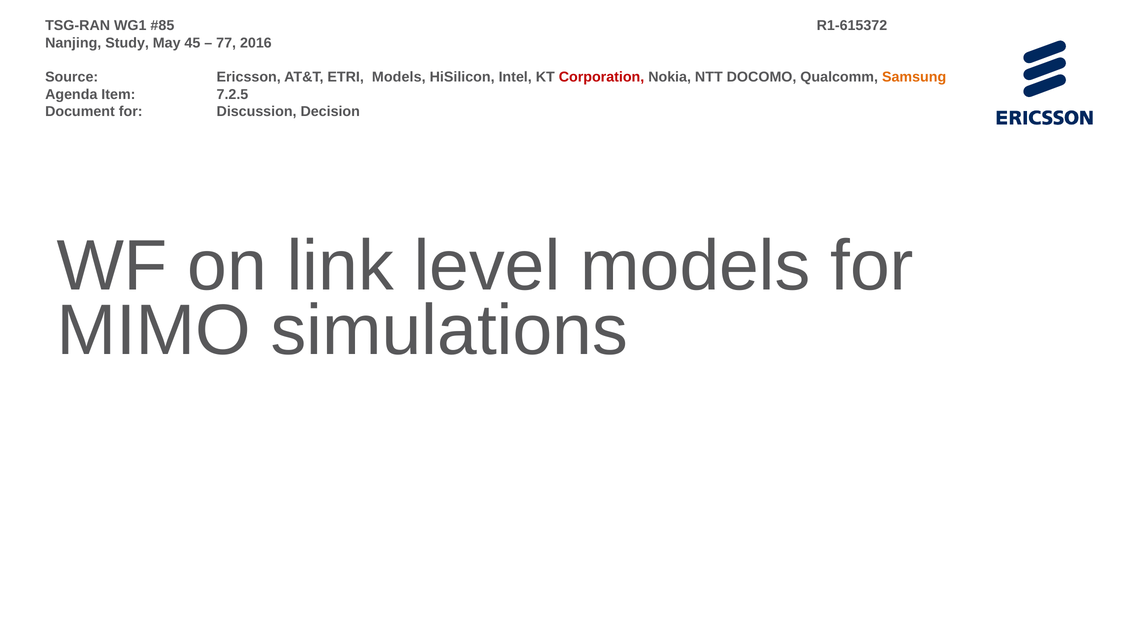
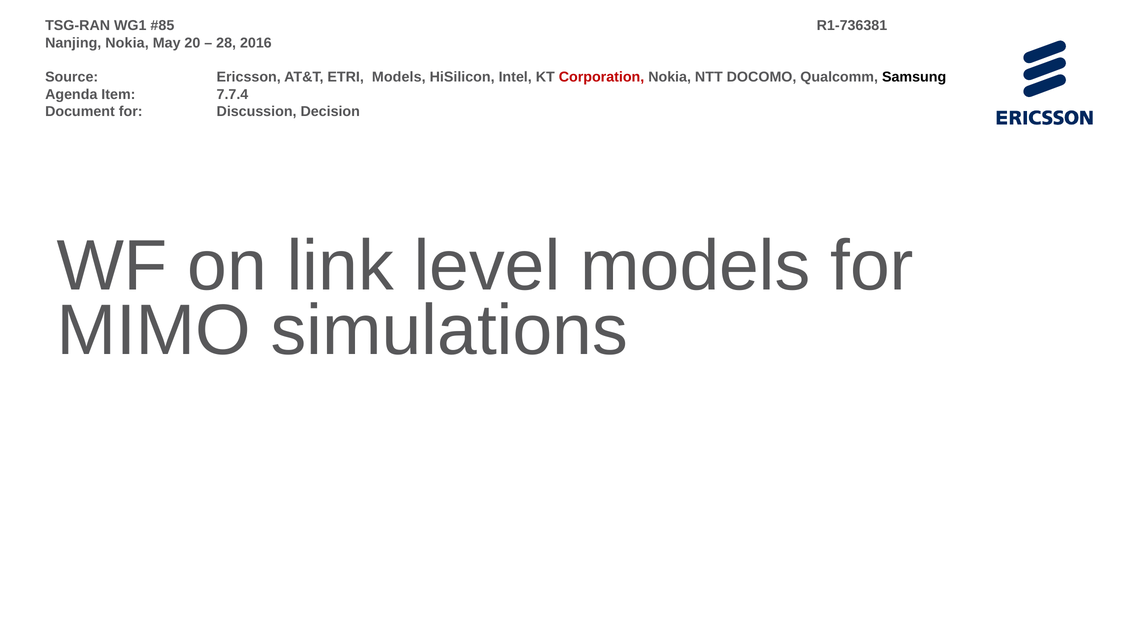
R1-615372: R1-615372 -> R1-736381 (852, 26)
Nanjing Study: Study -> Nokia (127, 43)
45: 45 -> 20 (192, 43)
77: 77 -> 28 (226, 43)
Samsung colour: orange -> black (914, 77)
7.2.5: 7.2.5 -> 7.7.4 (232, 94)
